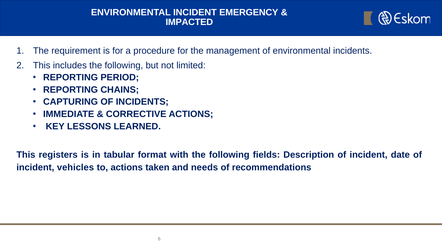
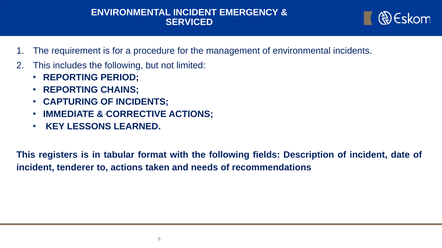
IMPACTED: IMPACTED -> SERVICED (189, 22)
vehicles: vehicles -> tenderer (75, 168)
